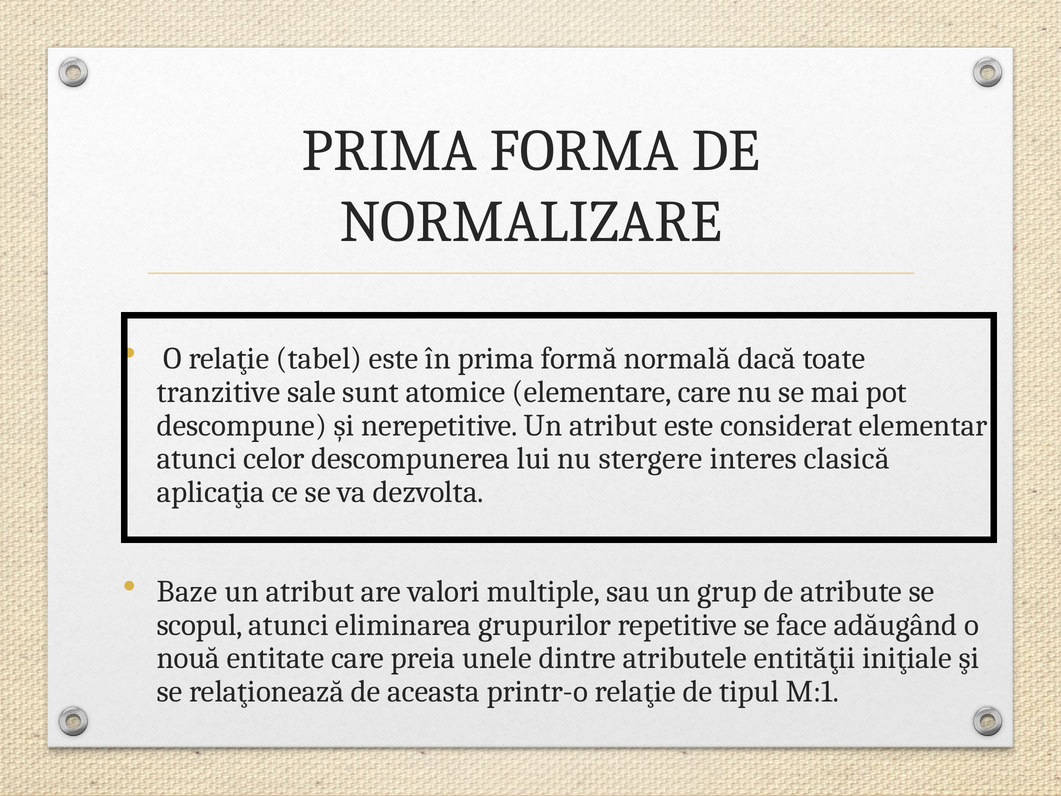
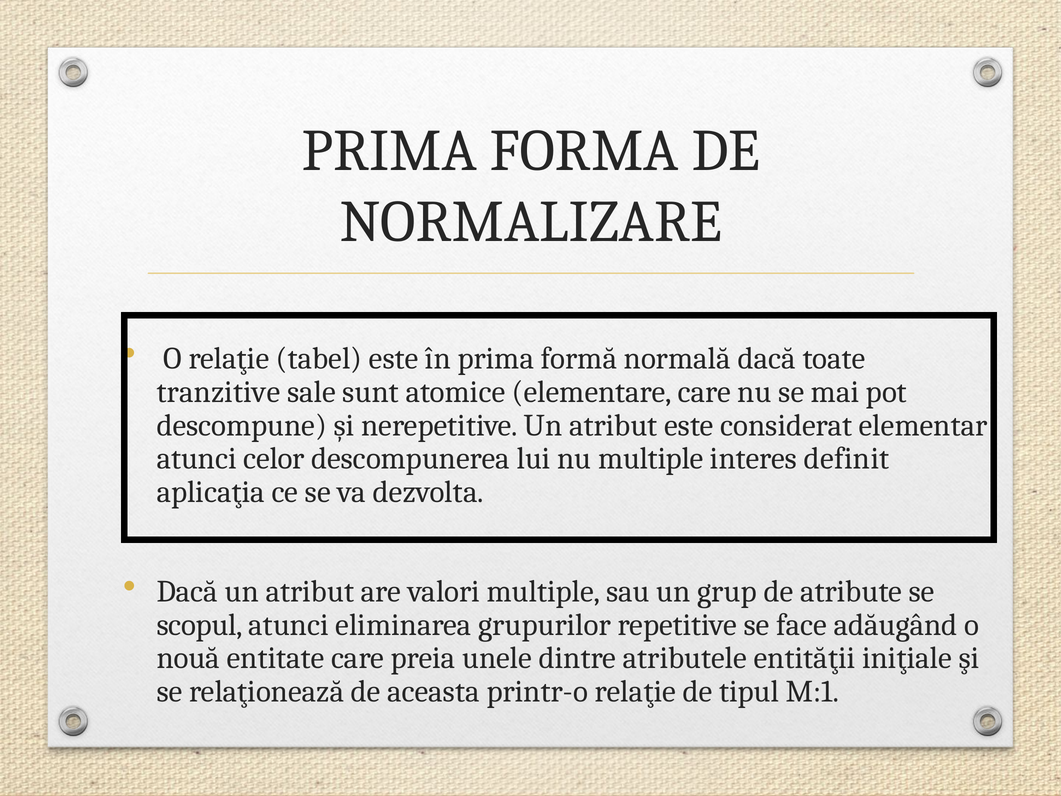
nu stergere: stergere -> multiple (651, 459)
clasică: clasică -> definit (847, 459)
Baze: Baze -> Dacă (187, 591)
